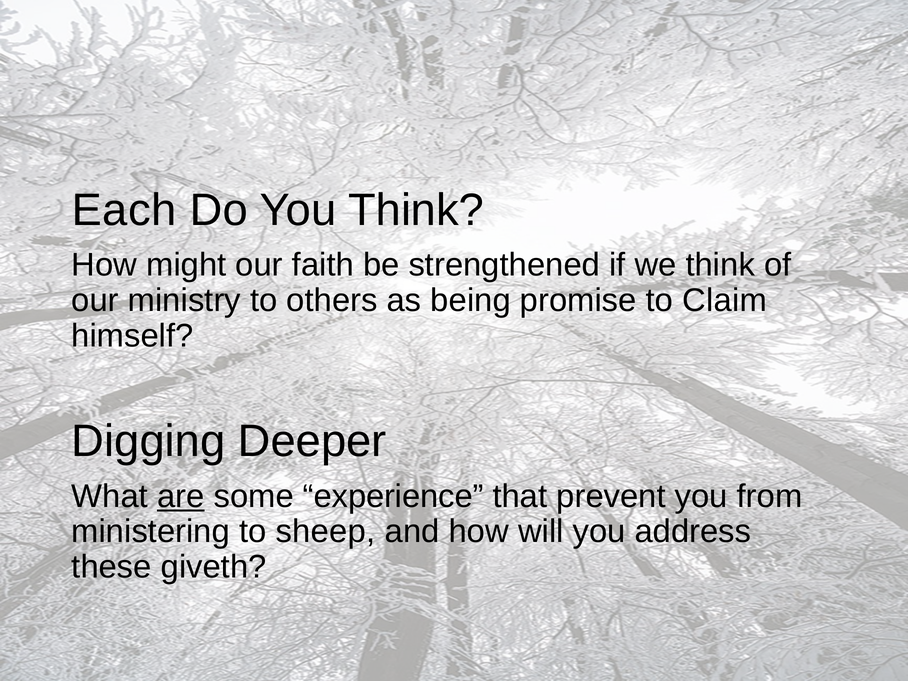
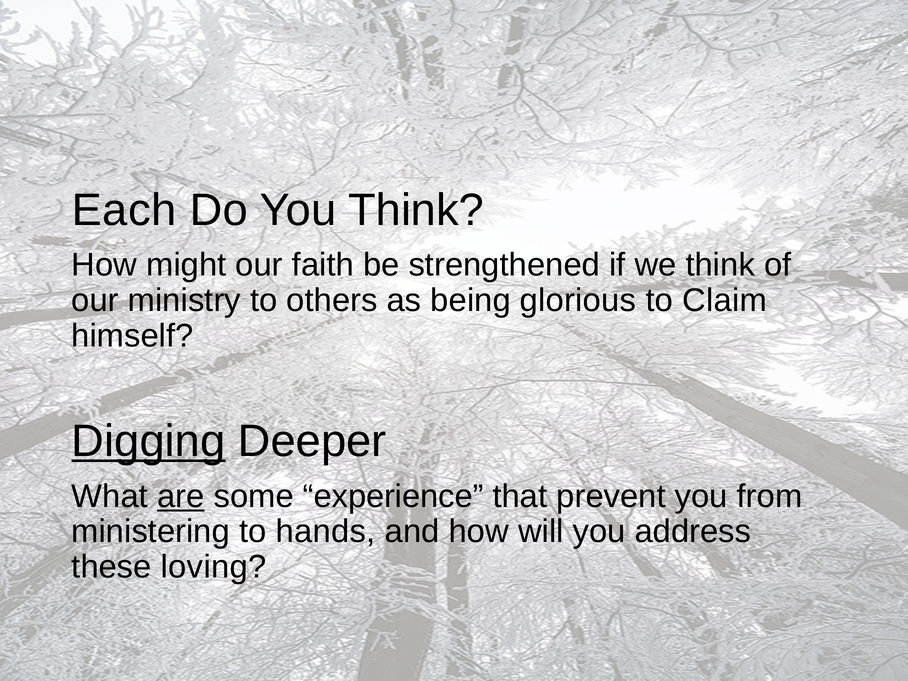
promise: promise -> glorious (578, 300)
Digging underline: none -> present (148, 441)
sheep: sheep -> hands (325, 532)
giveth: giveth -> loving (214, 567)
